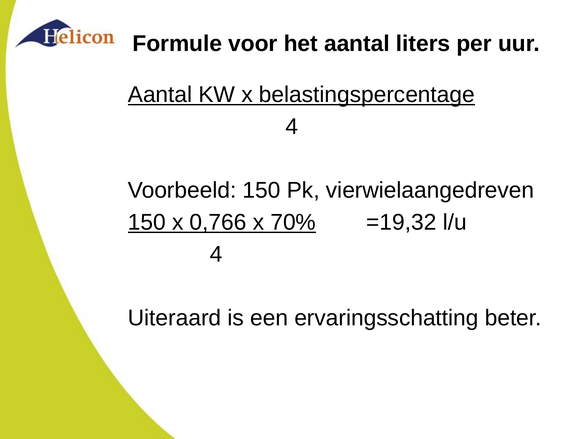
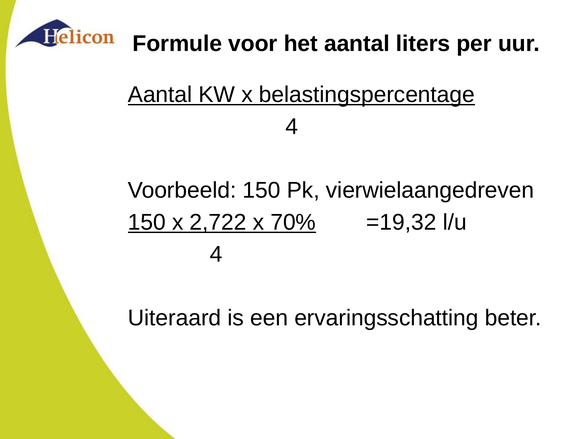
0,766: 0,766 -> 2,722 (218, 222)
